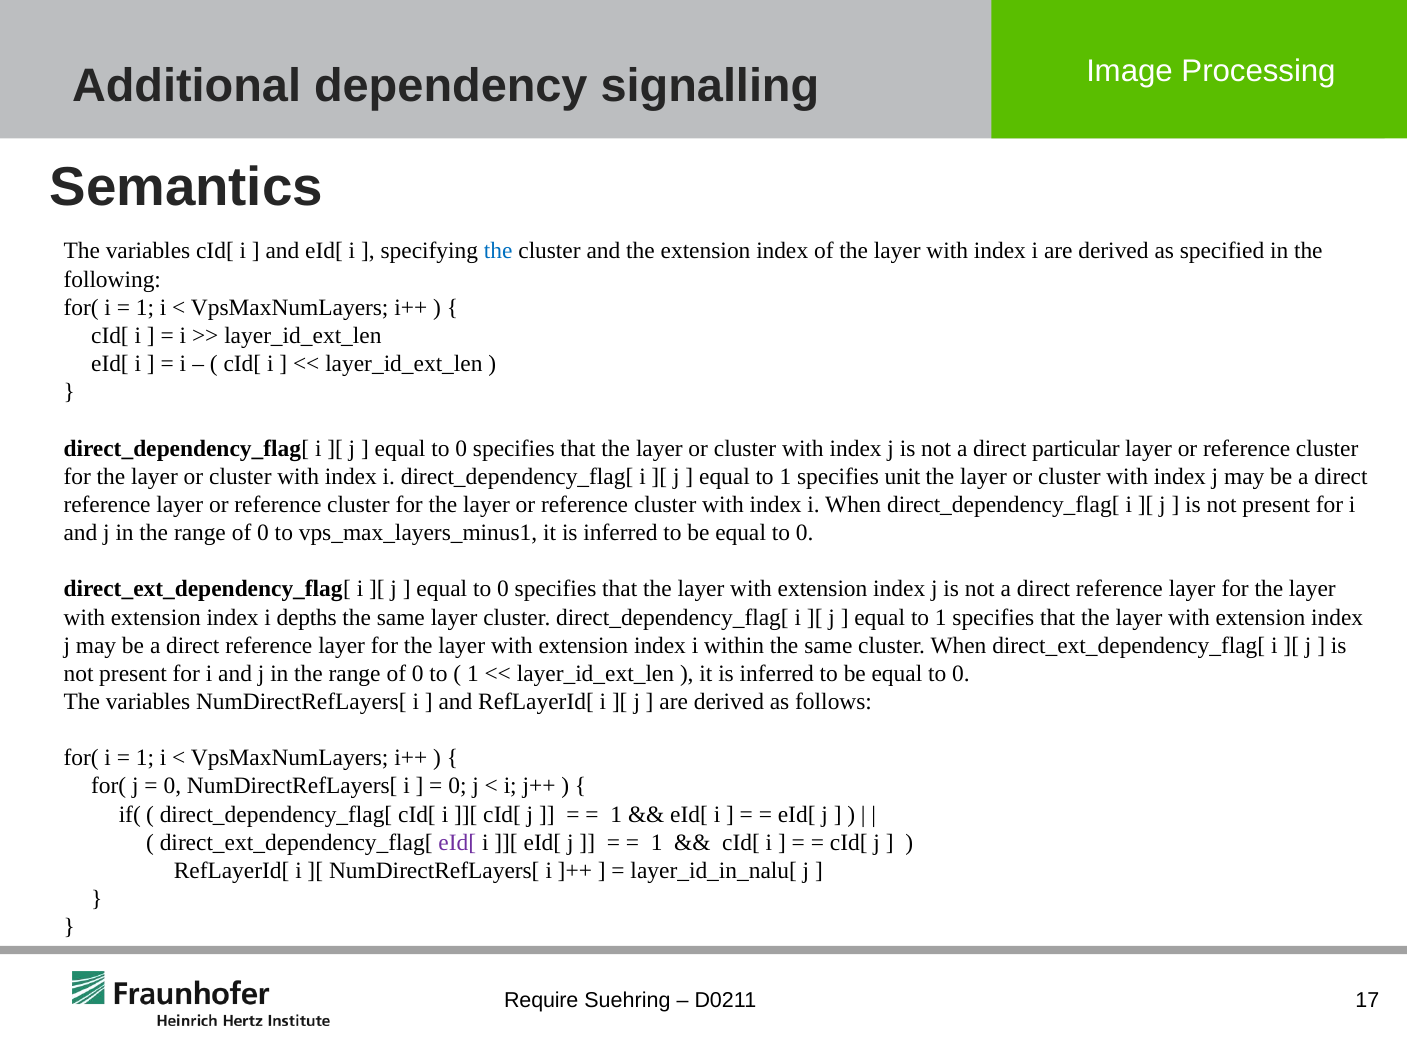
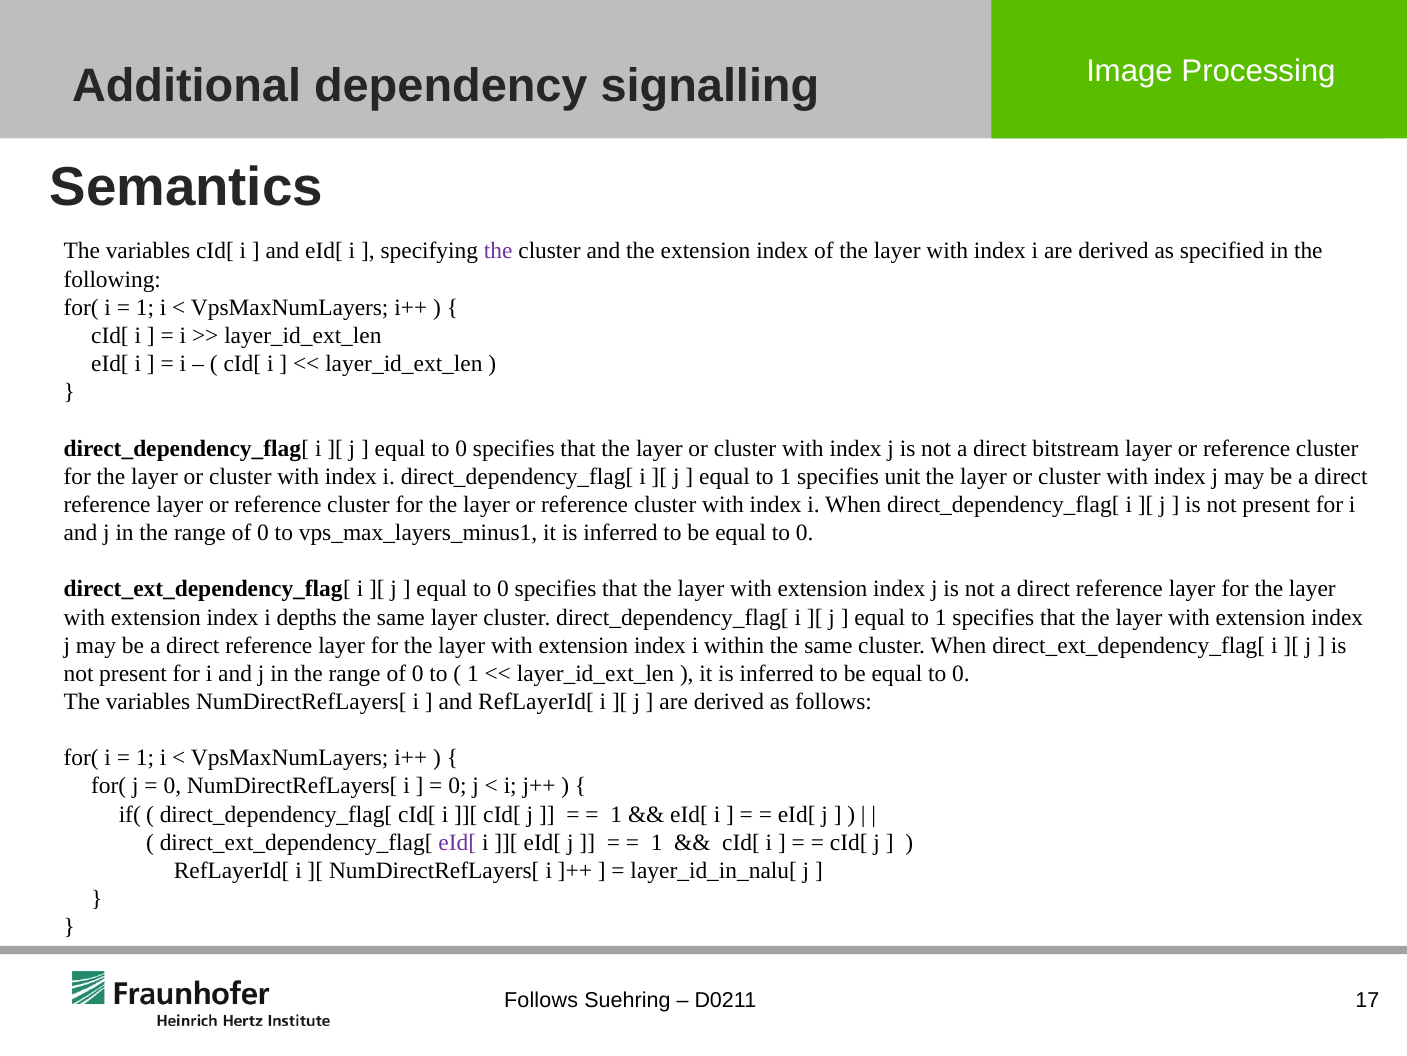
the colour: blue -> purple (498, 251)
particular: particular -> bitstream (1076, 448)
Require: Require -> Follows (541, 1000)
